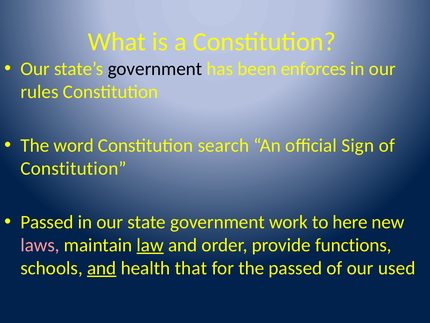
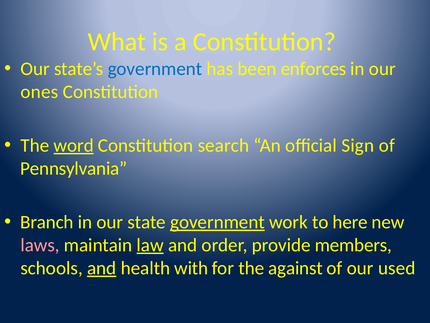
government colour: black -> blue (155, 69)
rules: rules -> ones (39, 92)
word underline: none -> present (74, 145)
Constitution: Constitution -> Pennsylvania (74, 168)
Passed: Passed -> Branch (47, 222)
government underline: none -> present (217, 222)
functions: functions -> members (353, 245)
that: that -> with (191, 268)
the passed: passed -> against (296, 268)
